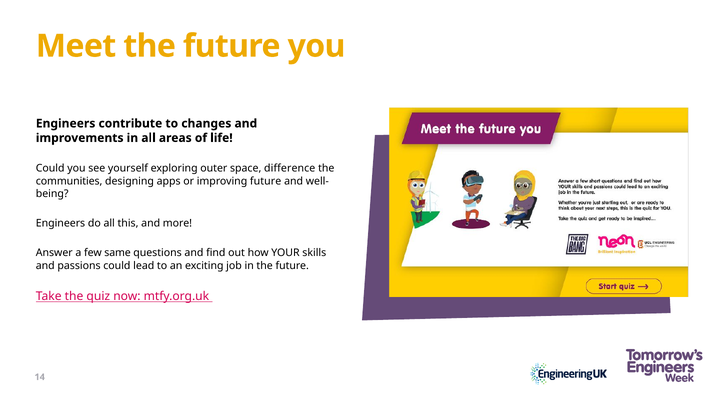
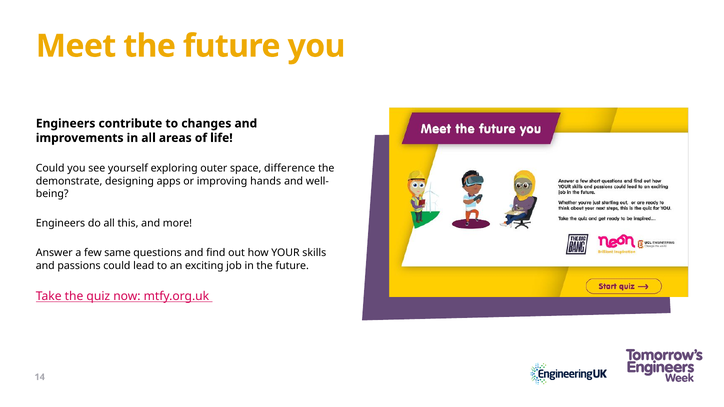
communities: communities -> demonstrate (69, 181)
improving future: future -> hands (266, 181)
